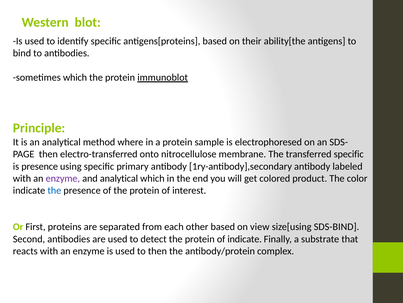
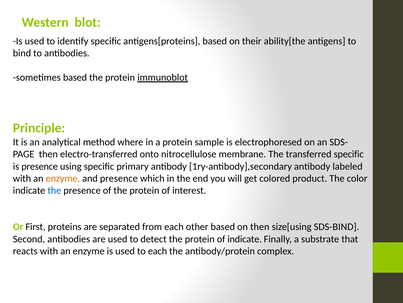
sometimes which: which -> based (75, 77)
enzyme colour: purple -> orange (63, 178)
and analytical: analytical -> presence (119, 178)
on view: view -> then (260, 226)
to then: then -> each (158, 251)
